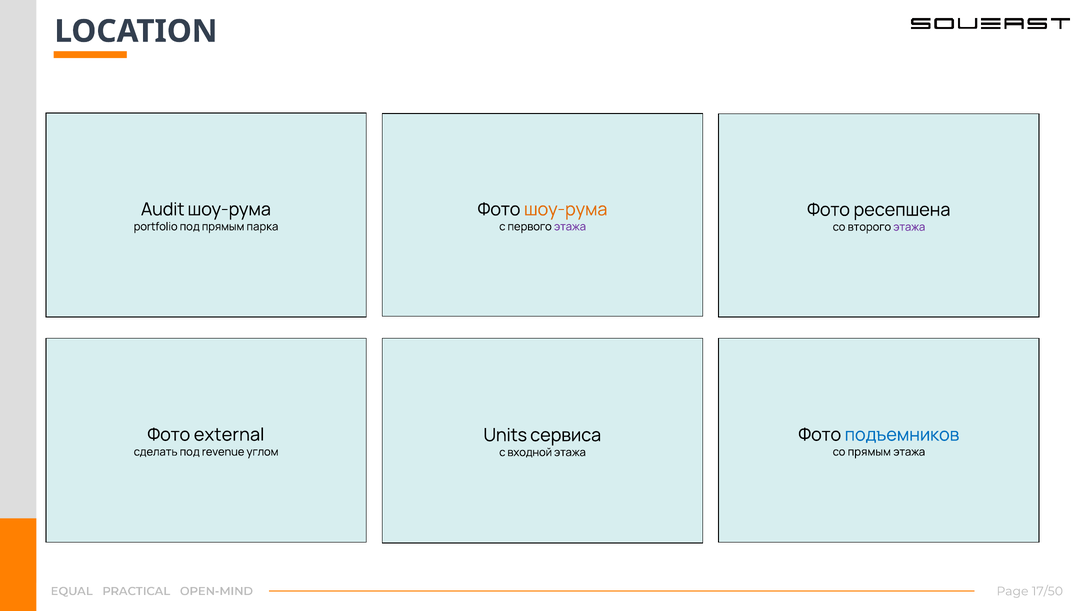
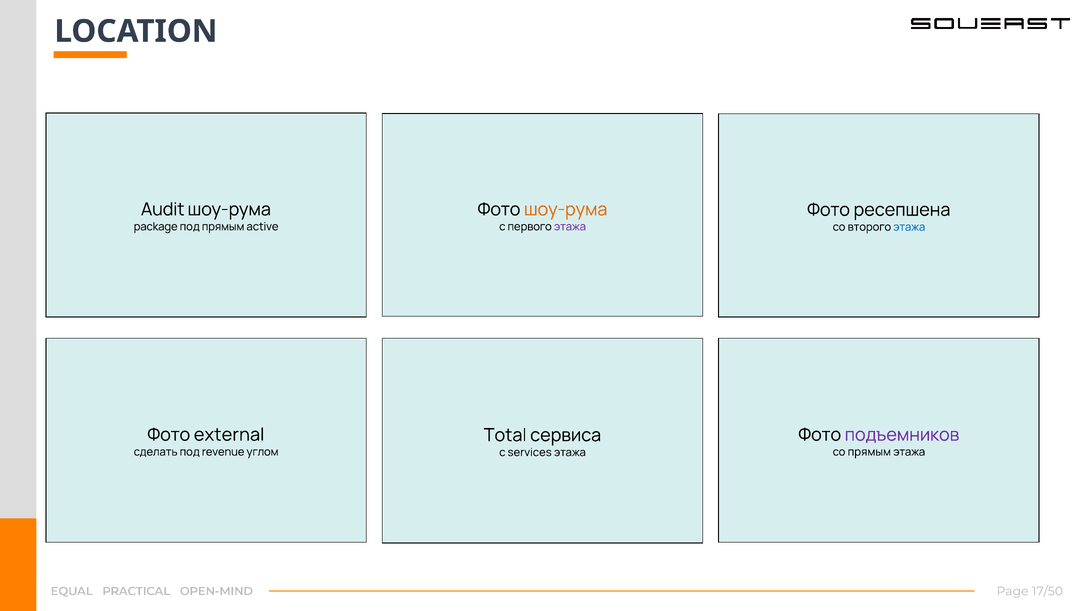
portfolio: portfolio -> package (156, 226)
парка: парка -> active (262, 226)
этажа colour: purple -> blue (909, 227)
подъемников colour: blue -> purple (902, 434)
Units: Units -> Total (505, 435)
входной: входной -> services (530, 452)
